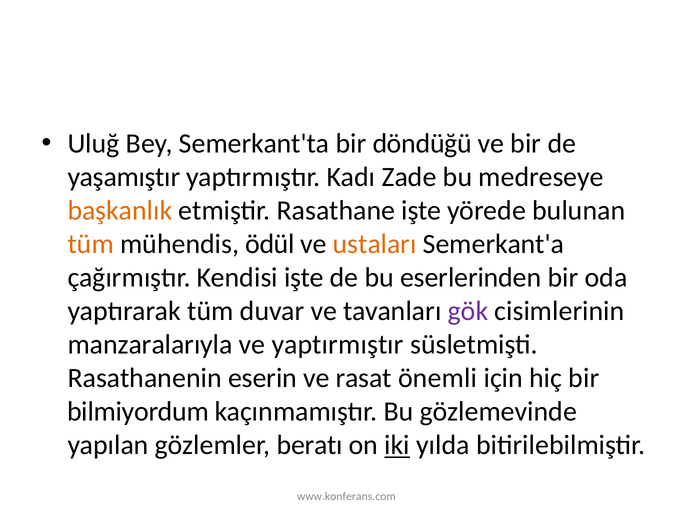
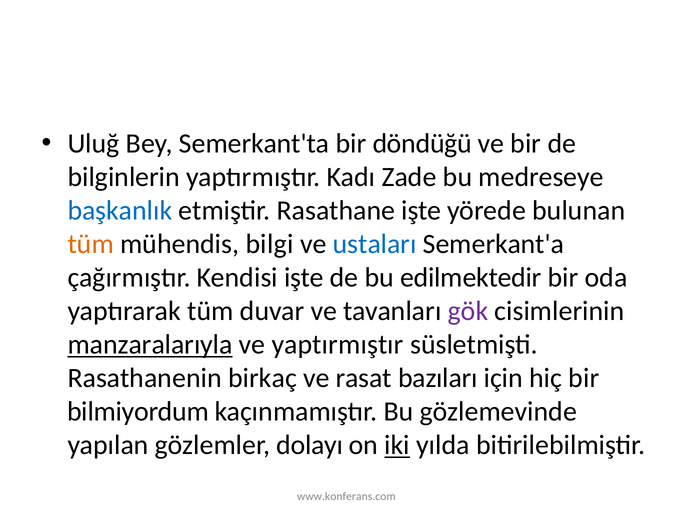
yaşamıştır: yaşamıştır -> bilginlerin (124, 177)
başkanlık colour: orange -> blue (120, 210)
ödül: ödül -> bilgi (270, 244)
ustaları colour: orange -> blue (375, 244)
eserlerinden: eserlerinden -> edilmektedir (471, 277)
manzaralarıyla underline: none -> present (150, 344)
eserin: eserin -> birkaç (262, 378)
önemli: önemli -> bazıları (438, 378)
beratı: beratı -> dolayı (310, 445)
